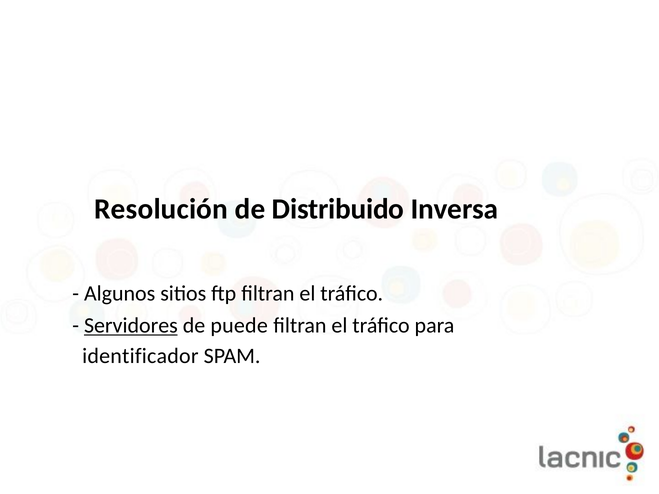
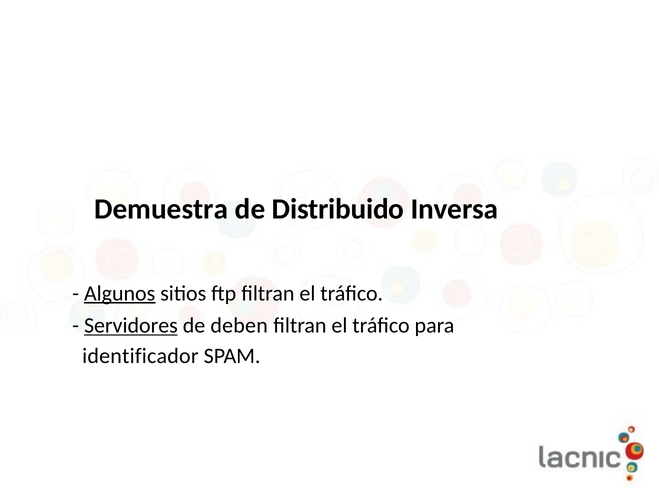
Resolución: Resolución -> Demuestra (161, 209)
Algunos underline: none -> present (120, 293)
puede: puede -> deben (239, 326)
